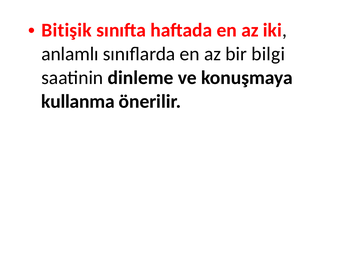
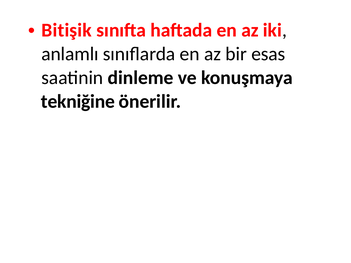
bilgi: bilgi -> esas (268, 54)
kullanma: kullanma -> tekniğine (78, 102)
